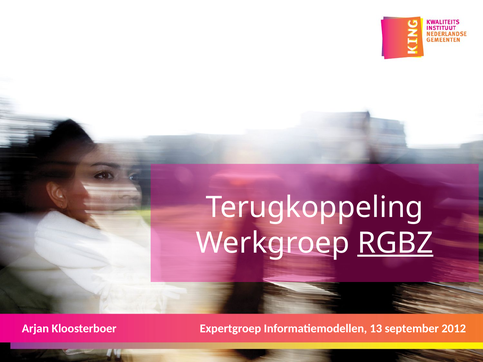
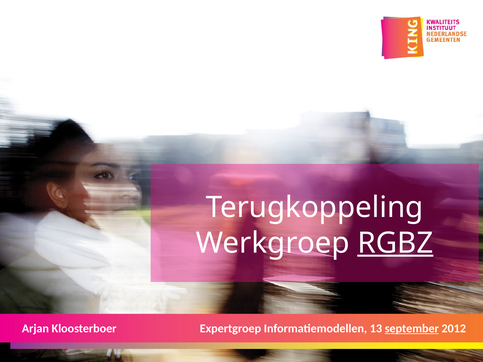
september underline: none -> present (412, 329)
